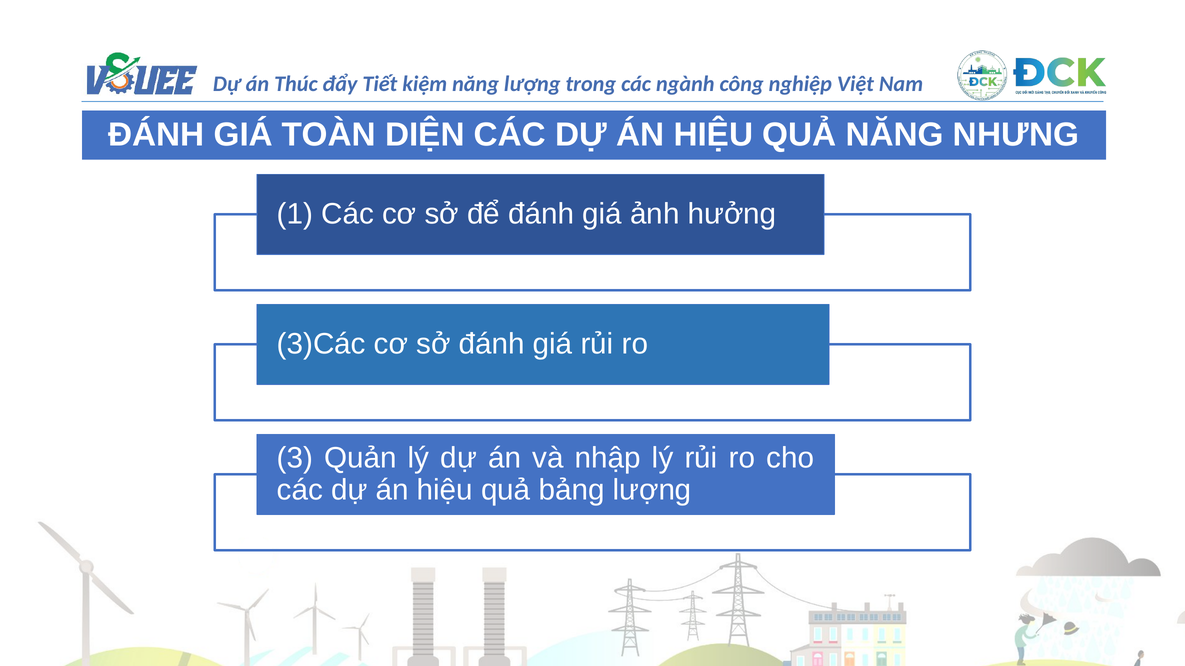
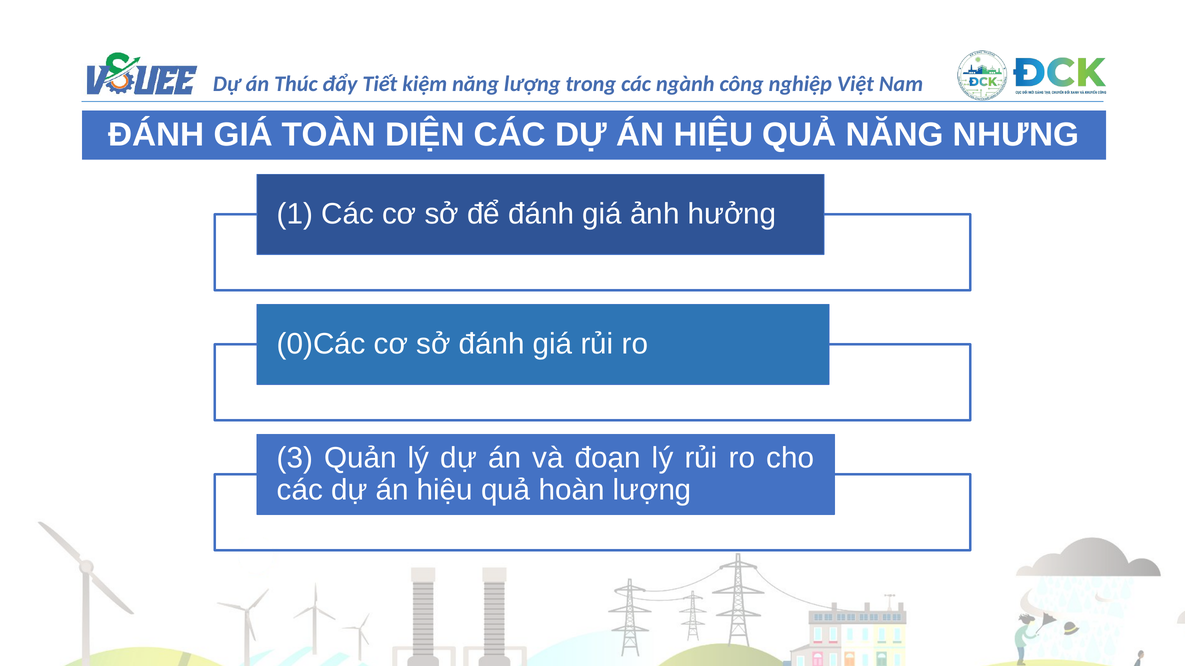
3)Các: 3)Các -> 0)Các (321, 344)
nhập: nhập -> đoạn (608, 459)
bảng: bảng -> hoàn (572, 491)
